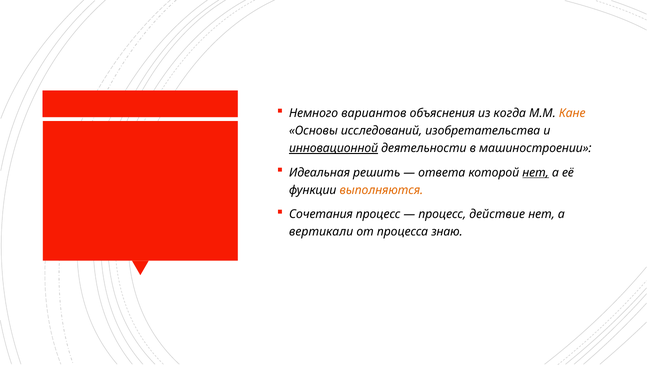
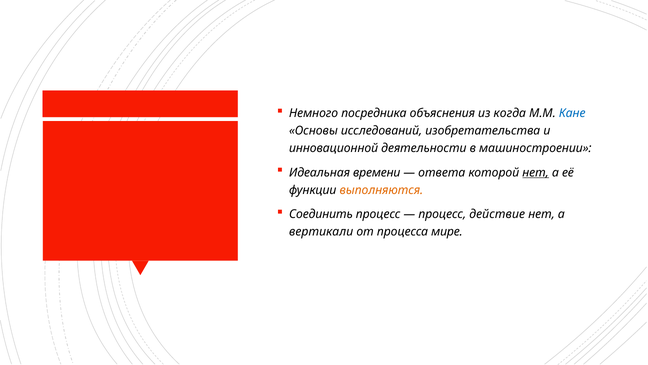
вариантов: вариантов -> посредника (374, 113)
Кане colour: orange -> blue (572, 113)
инновационной underline: present -> none (334, 148)
решить: решить -> времени (377, 172)
Сочетания: Сочетания -> Соединить (321, 214)
знаю: знаю -> мире (447, 232)
